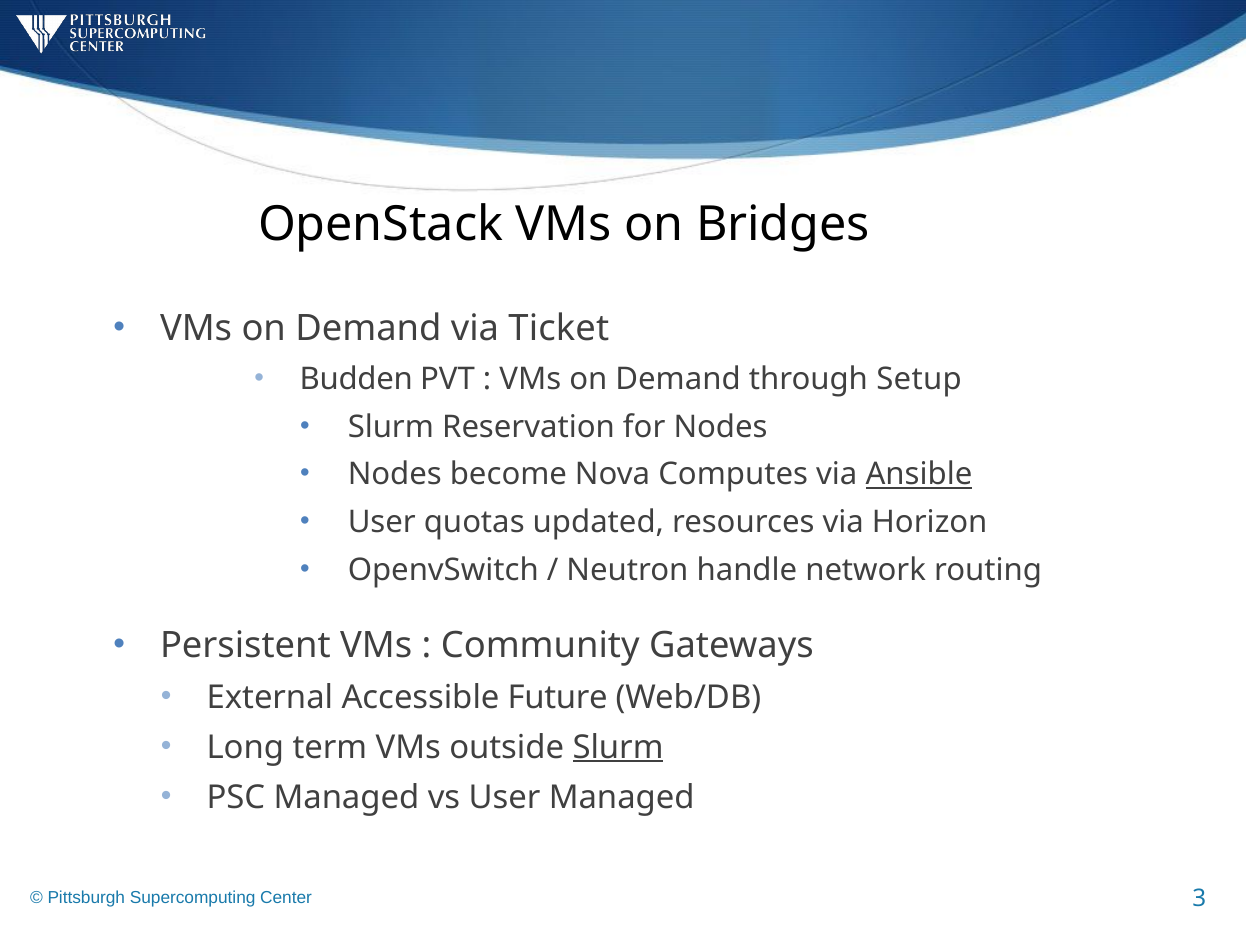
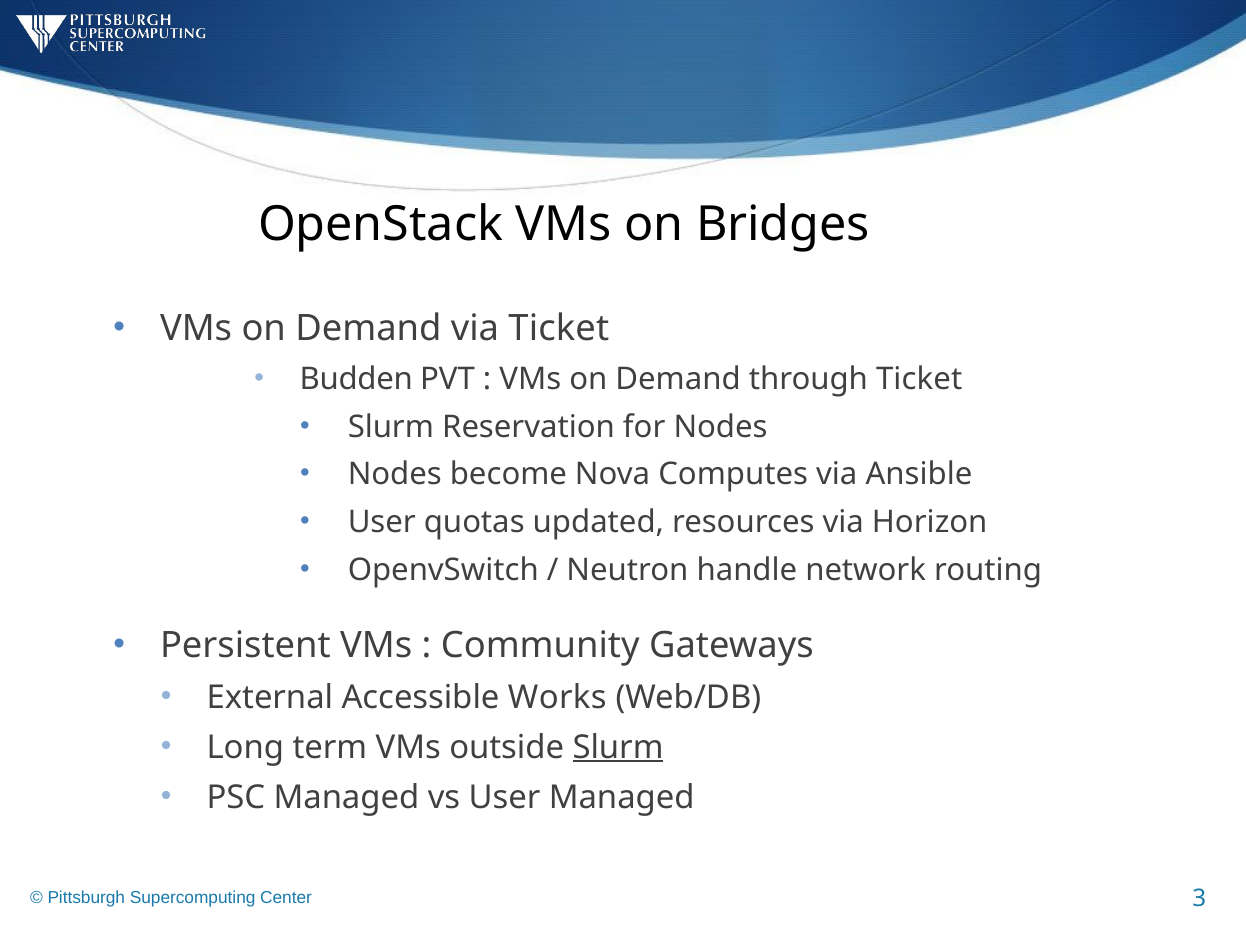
through Setup: Setup -> Ticket (919, 379)
Ansible underline: present -> none (919, 474)
Future: Future -> Works (557, 697)
